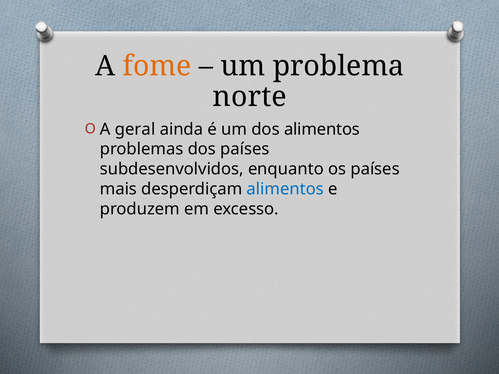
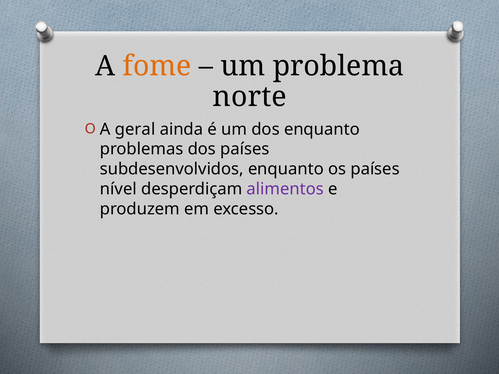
dos alimentos: alimentos -> enquanto (322, 129)
mais: mais -> nível (118, 189)
alimentos colour: blue -> purple (285, 189)
